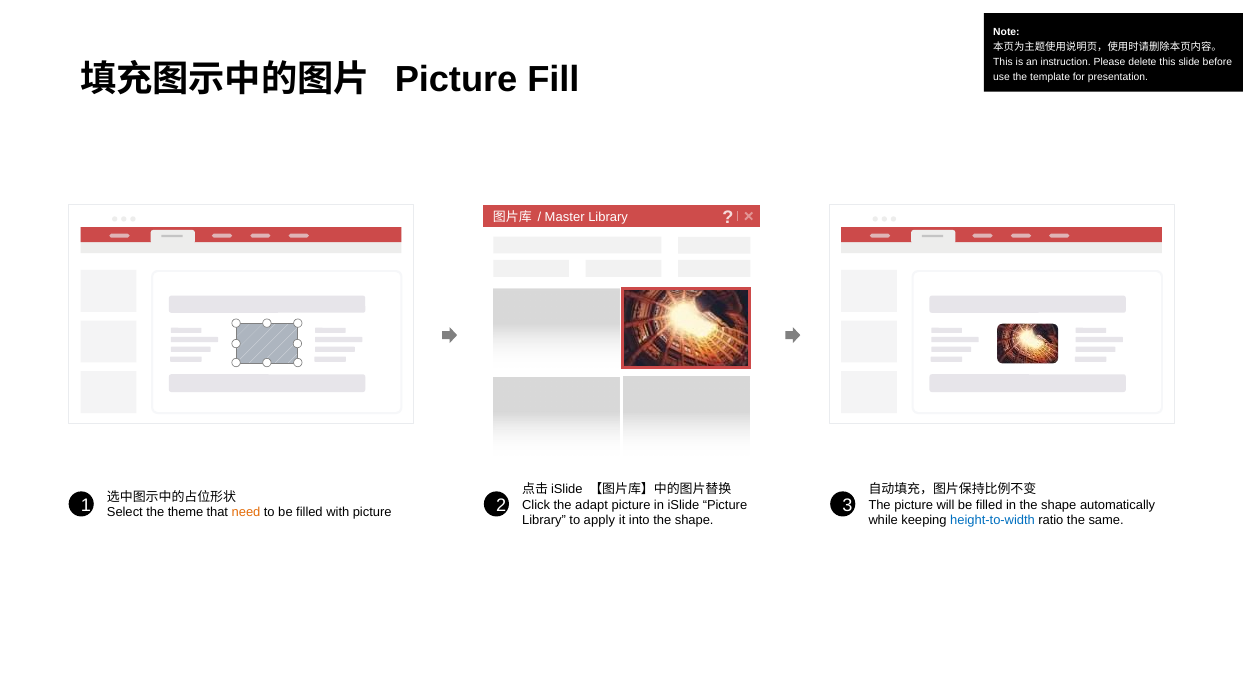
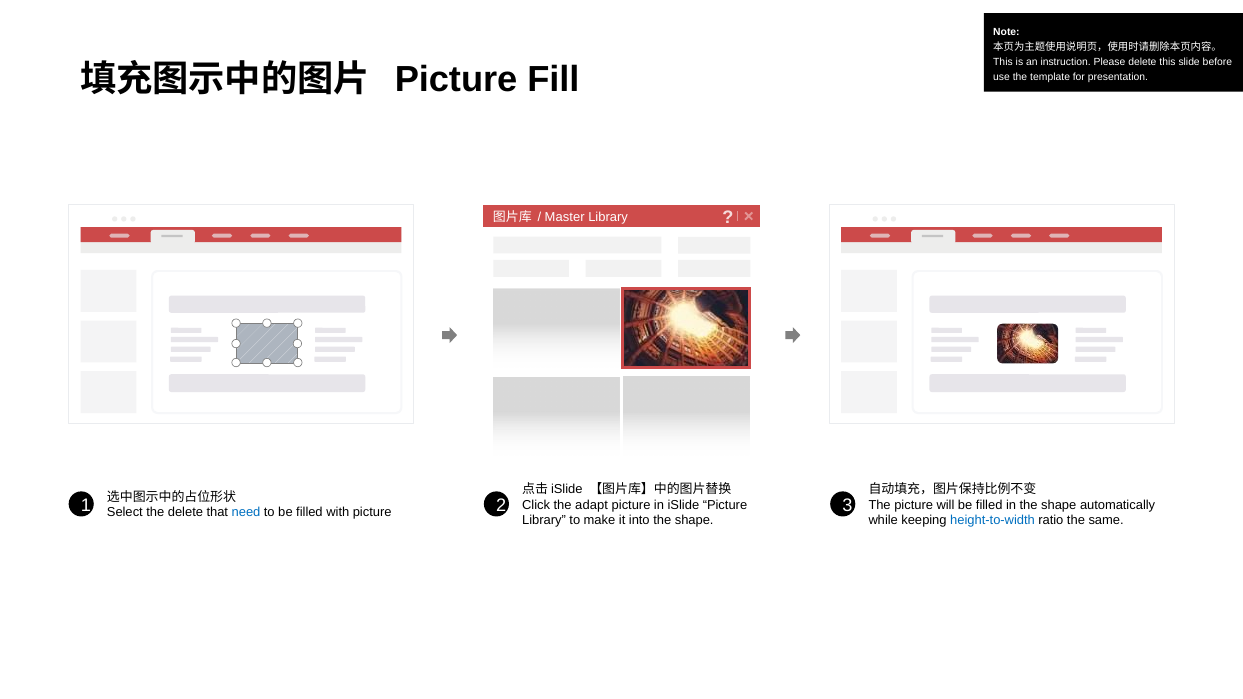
the theme: theme -> delete (185, 513)
need colour: orange -> blue (246, 513)
apply: apply -> make (600, 521)
